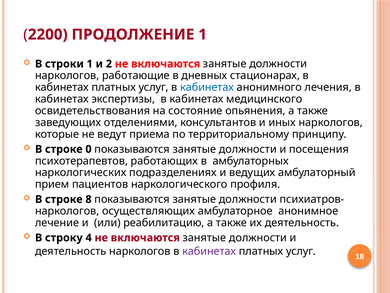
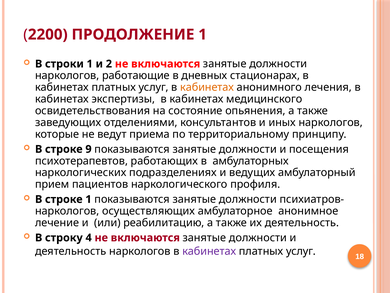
кабинетах colour: blue -> orange (207, 87)
0: 0 -> 9 (89, 149)
строке 8: 8 -> 1 (89, 199)
